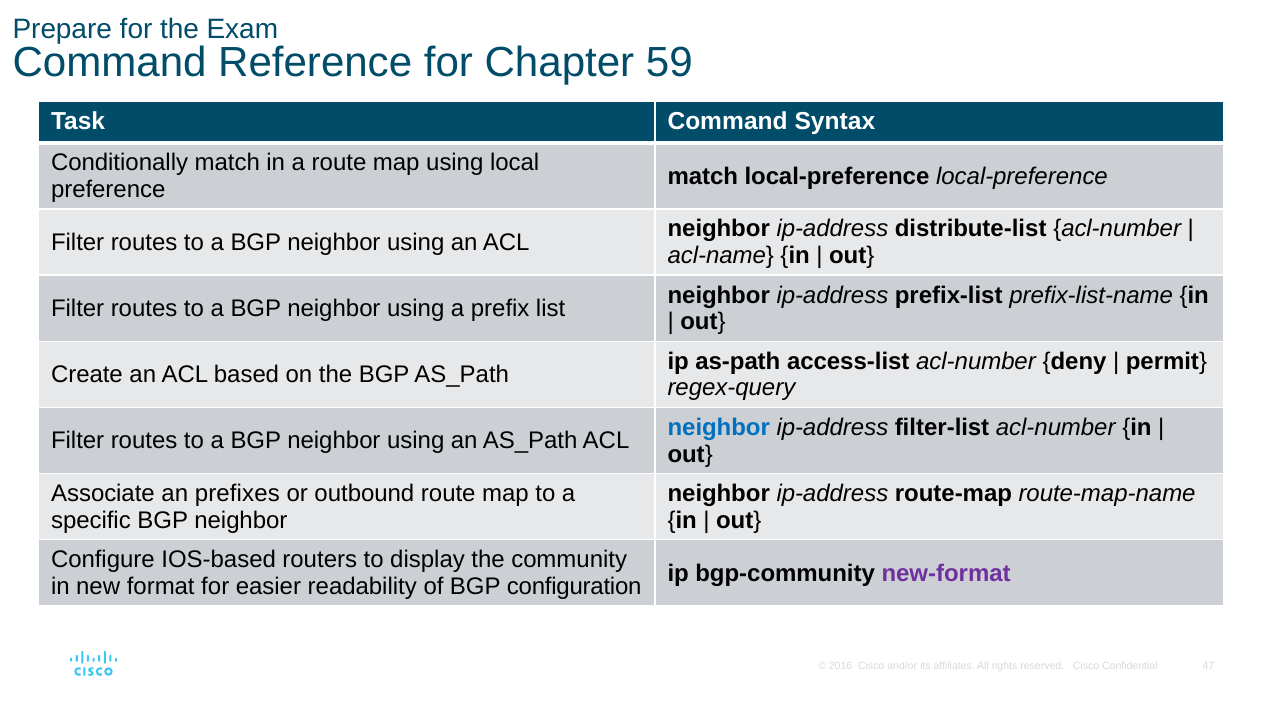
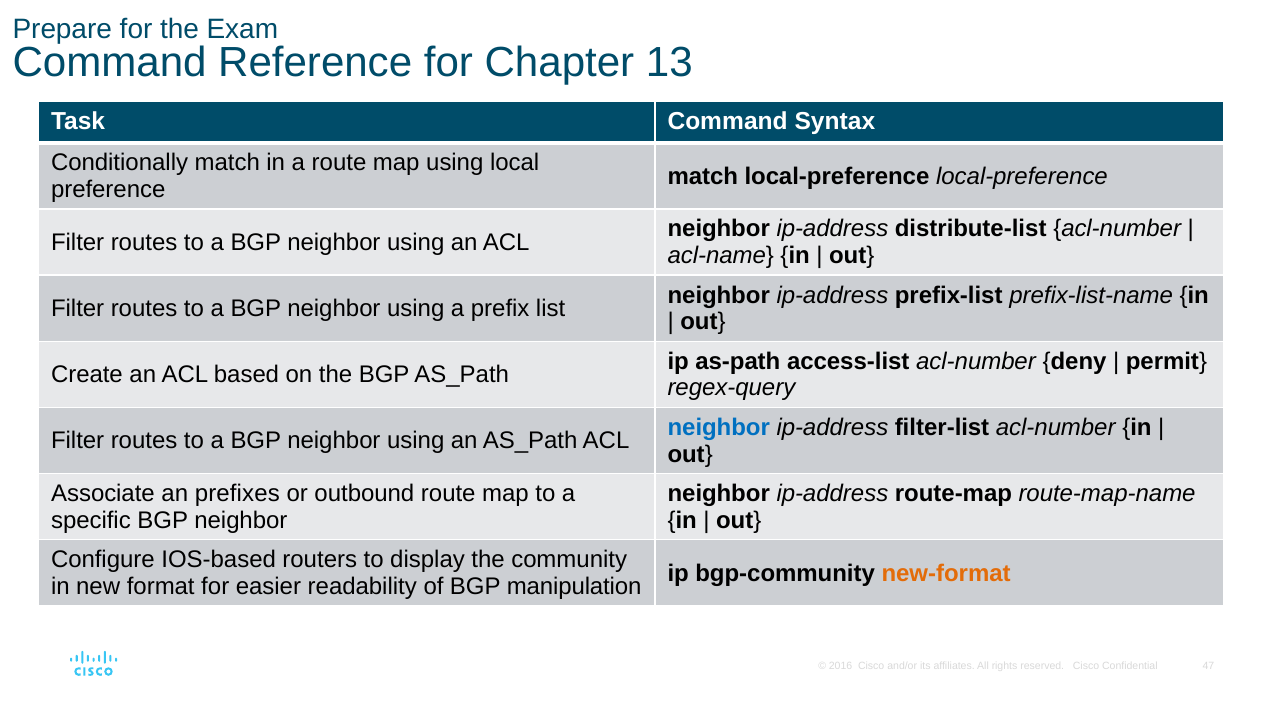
59: 59 -> 13 (669, 62)
new-format colour: purple -> orange (946, 573)
configuration: configuration -> manipulation (574, 586)
